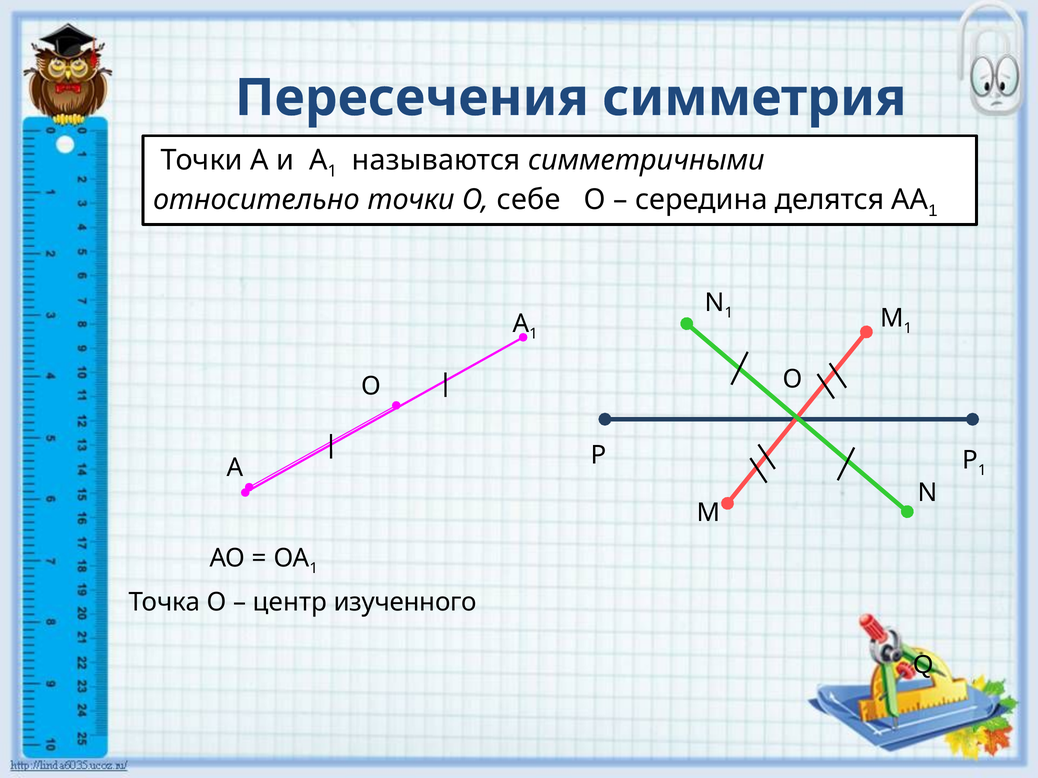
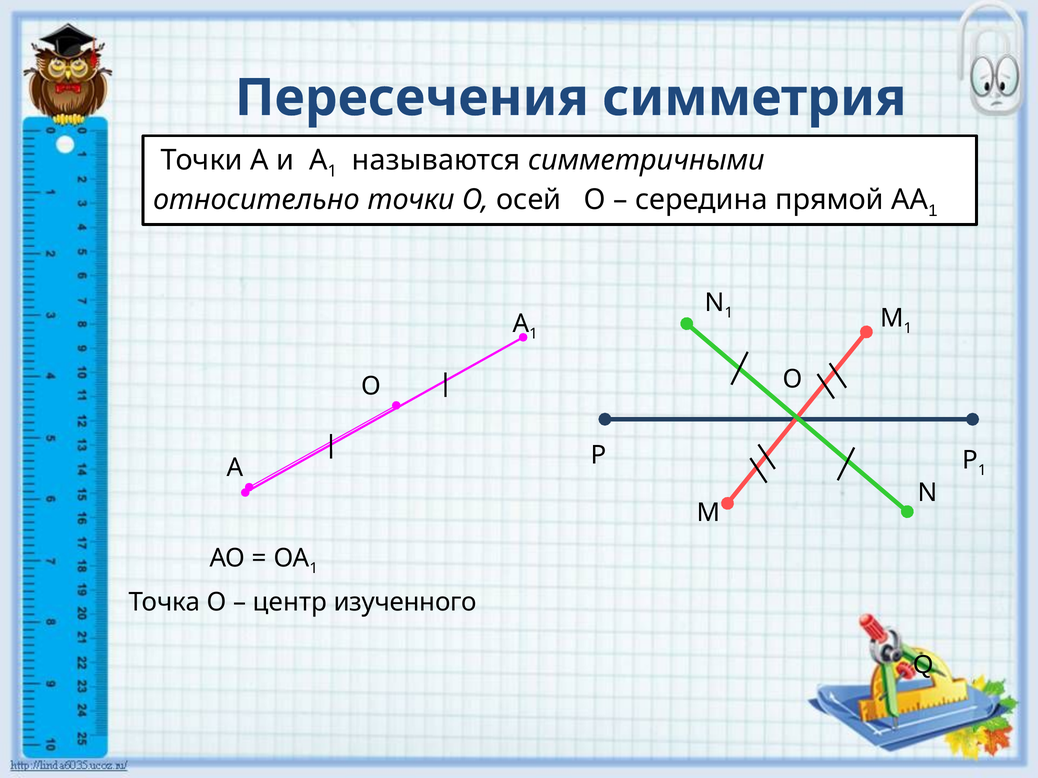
себе: себе -> осей (529, 200)
делятся: делятся -> прямой (830, 200)
